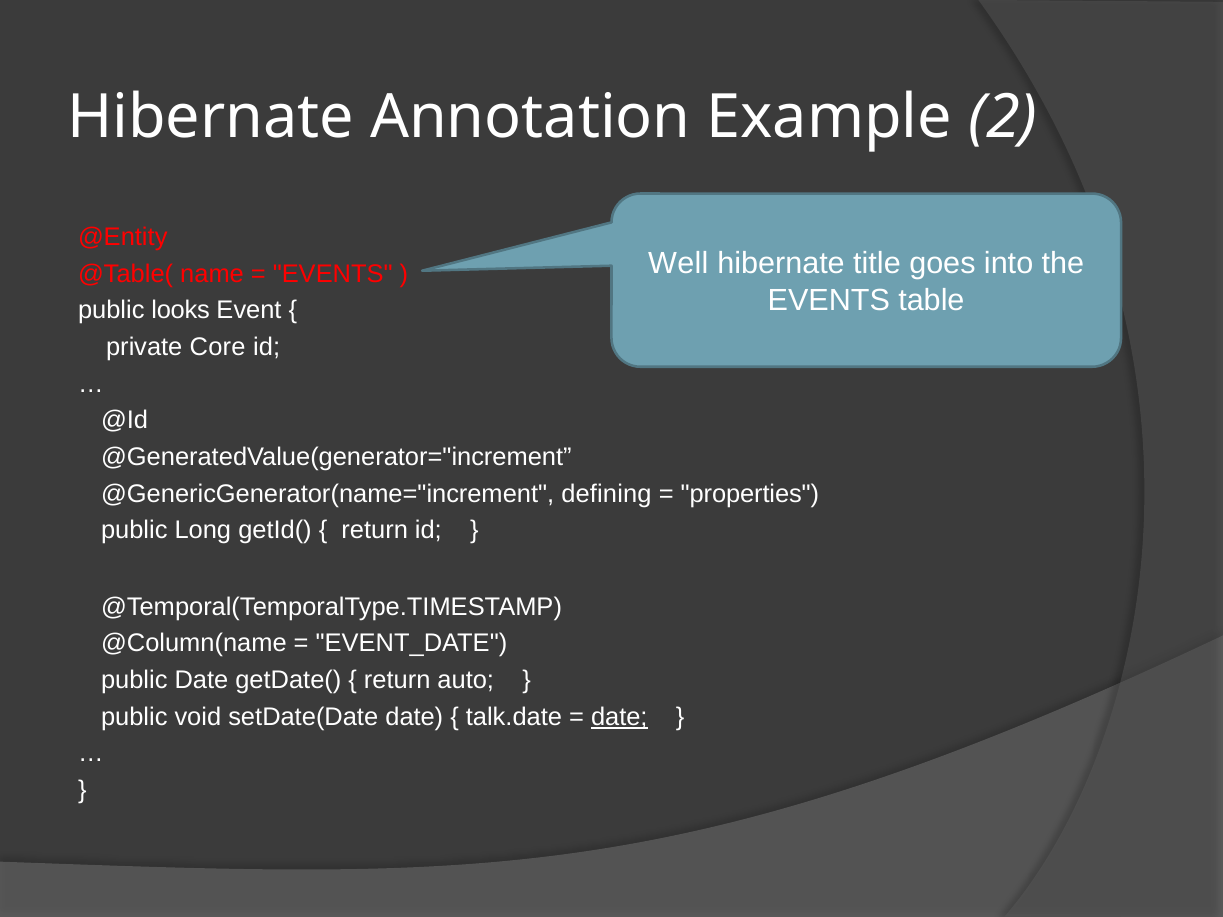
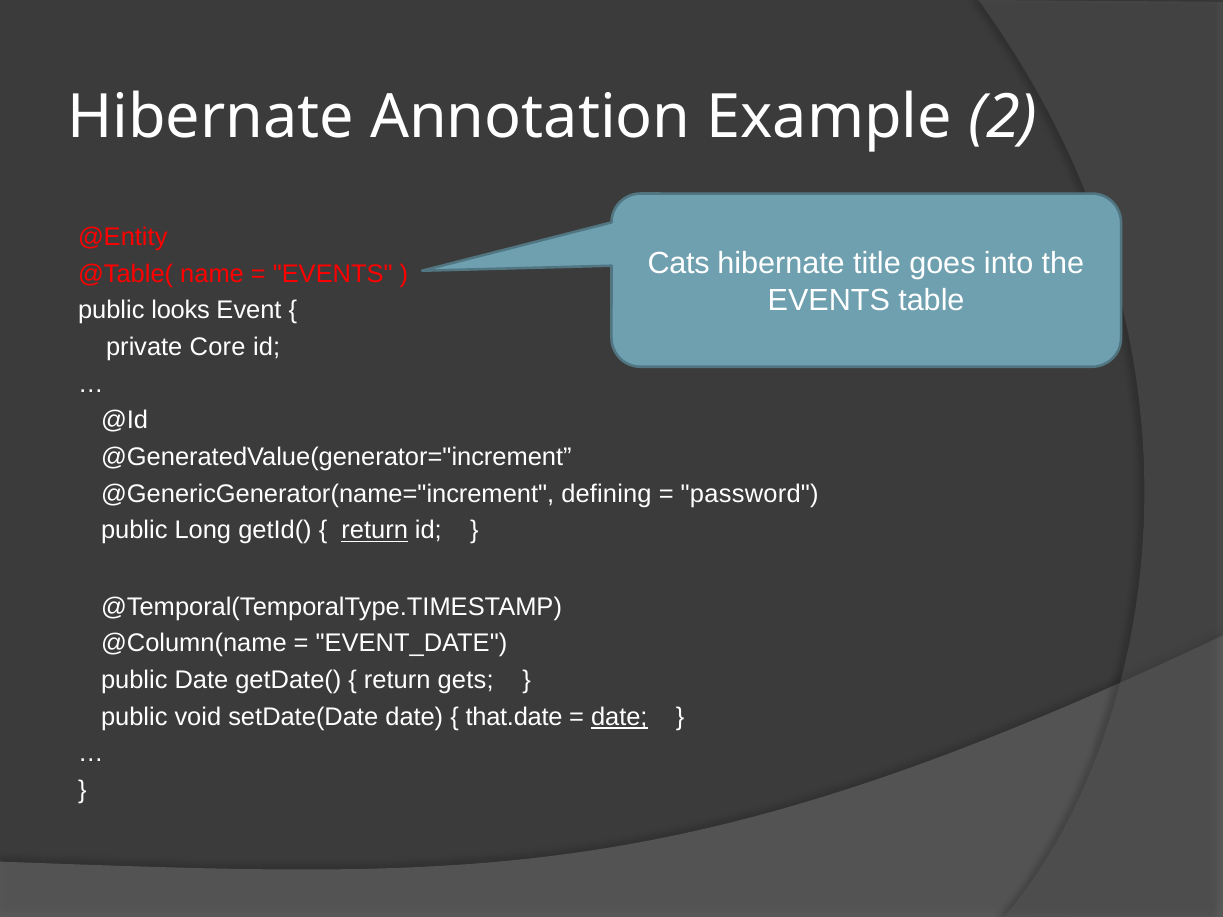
Well: Well -> Cats (679, 264)
properties: properties -> password (750, 494)
return underline: none -> present (375, 531)
auto: auto -> gets (466, 680)
talk.date: talk.date -> that.date (514, 717)
